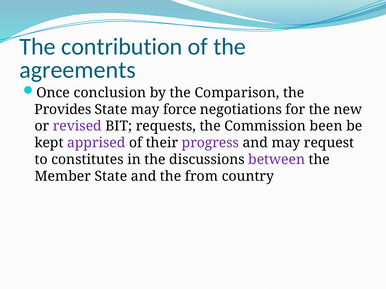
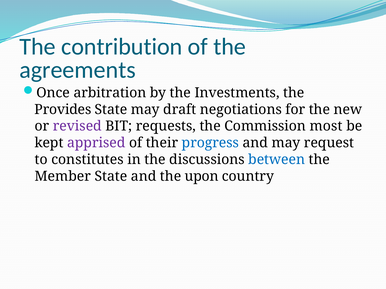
conclusion: conclusion -> arbitration (110, 93)
Comparison: Comparison -> Investments (237, 93)
force: force -> draft (180, 110)
been: been -> most (326, 126)
progress colour: purple -> blue (210, 143)
between colour: purple -> blue (277, 160)
from: from -> upon (202, 177)
